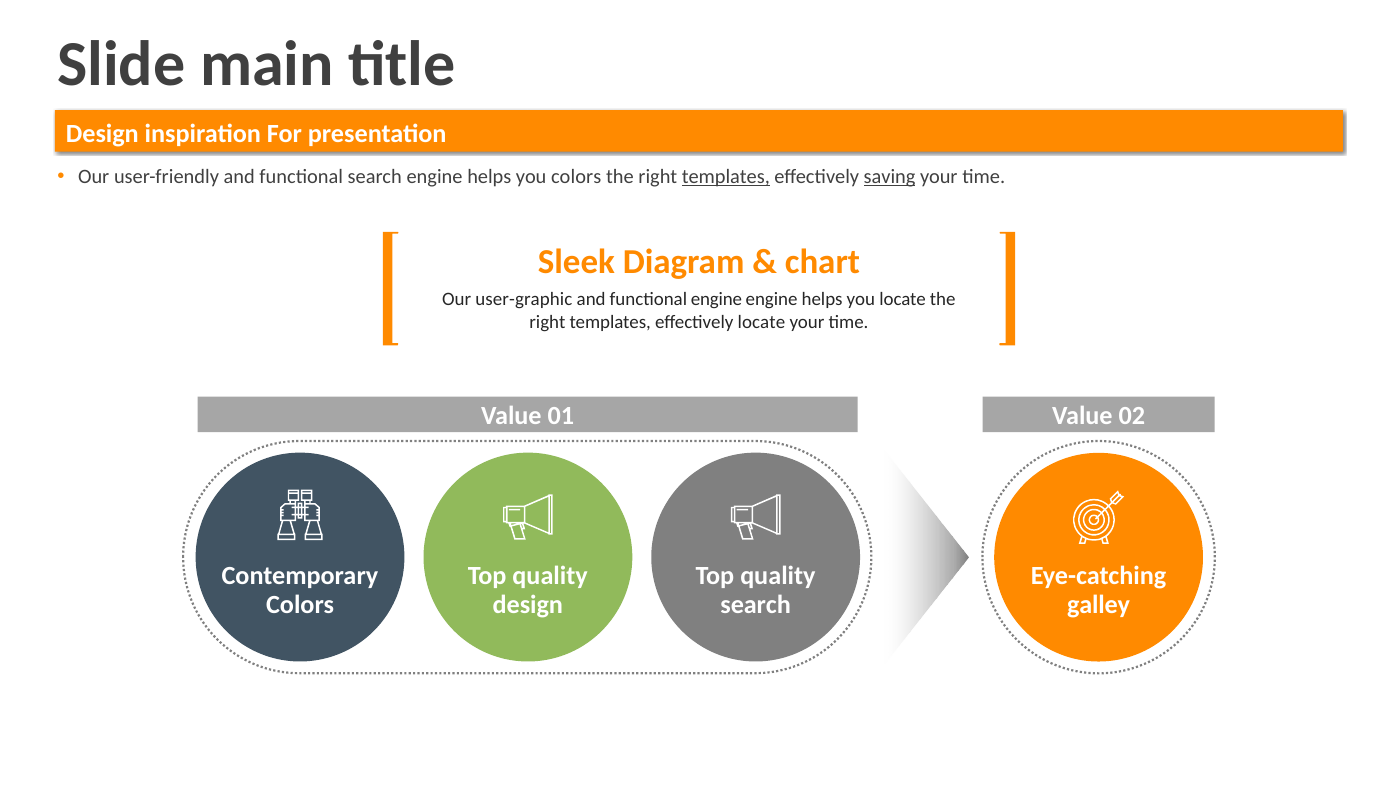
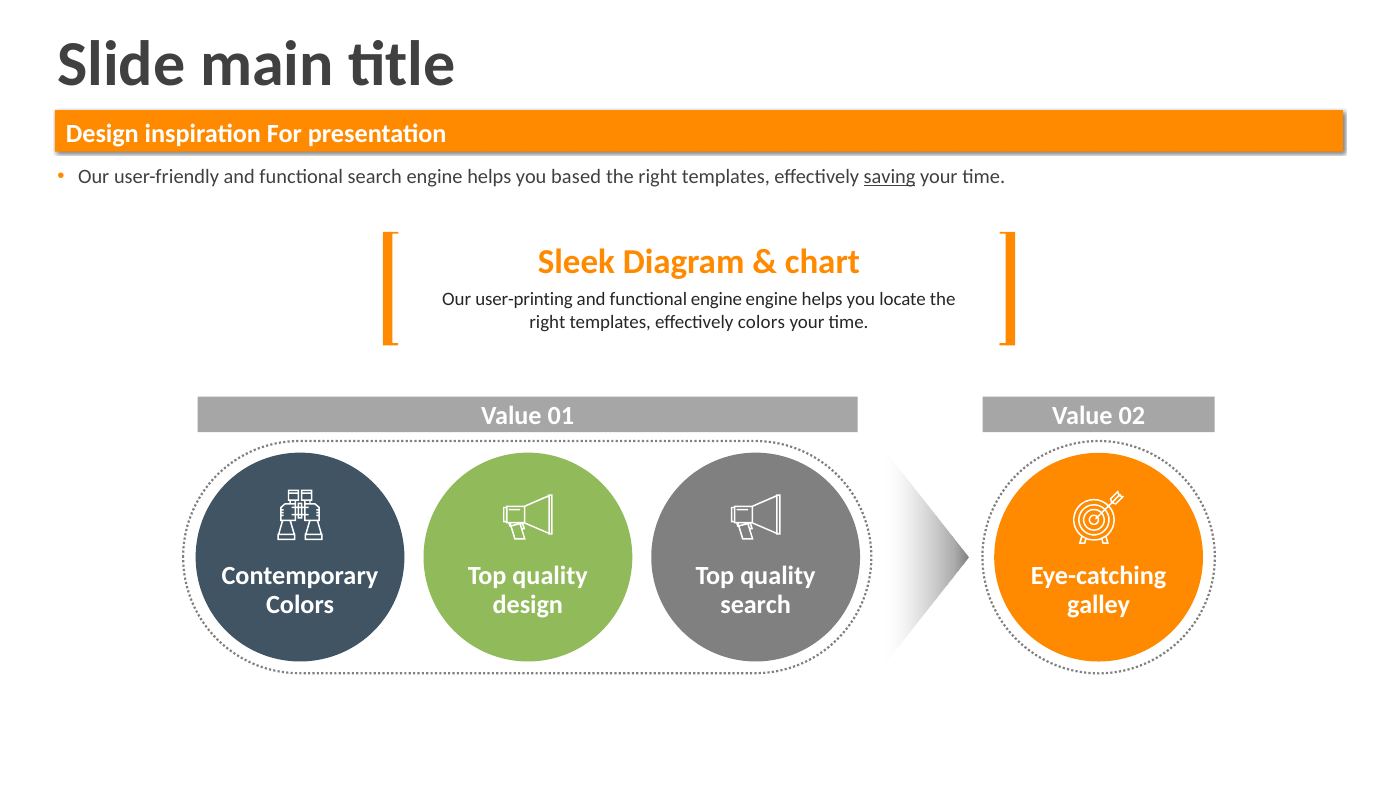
you colors: colors -> based (576, 177)
templates underline: present -> none (726, 177)
user-graphic: user-graphic -> user-printing (524, 299)
effectively locate: locate -> colors (761, 322)
